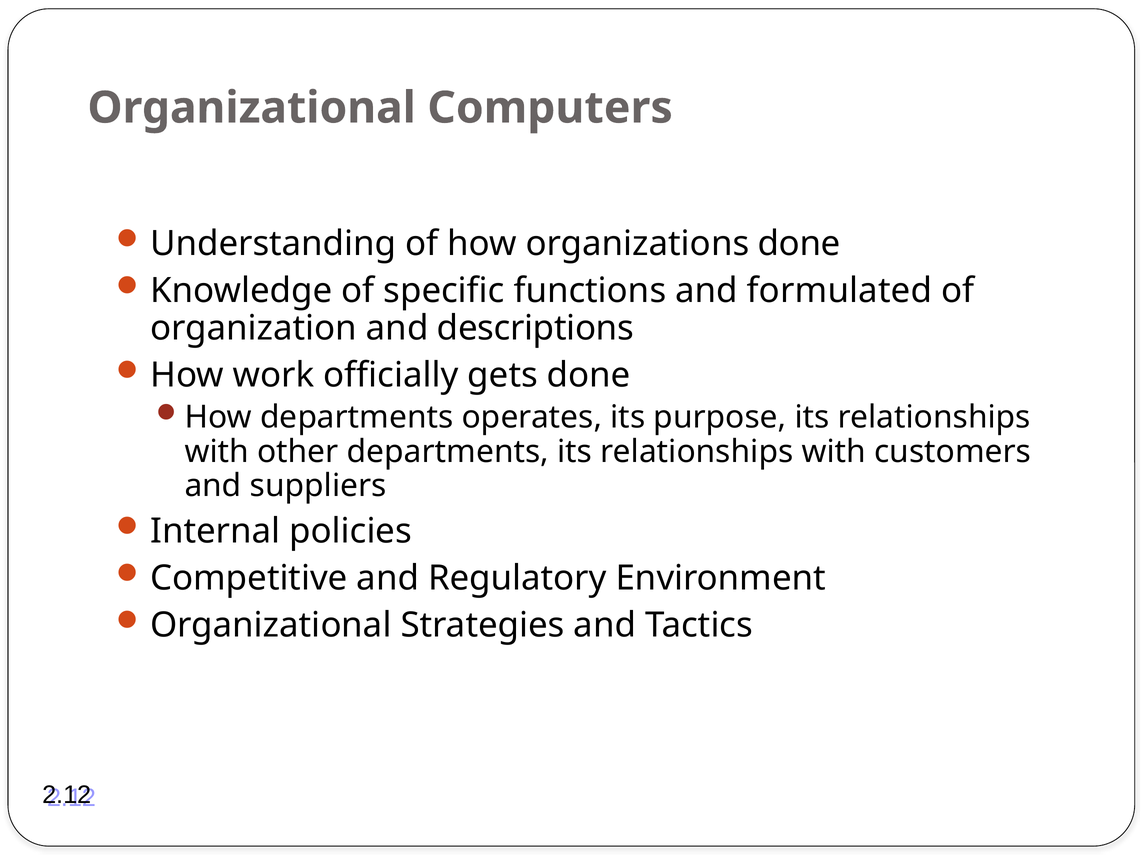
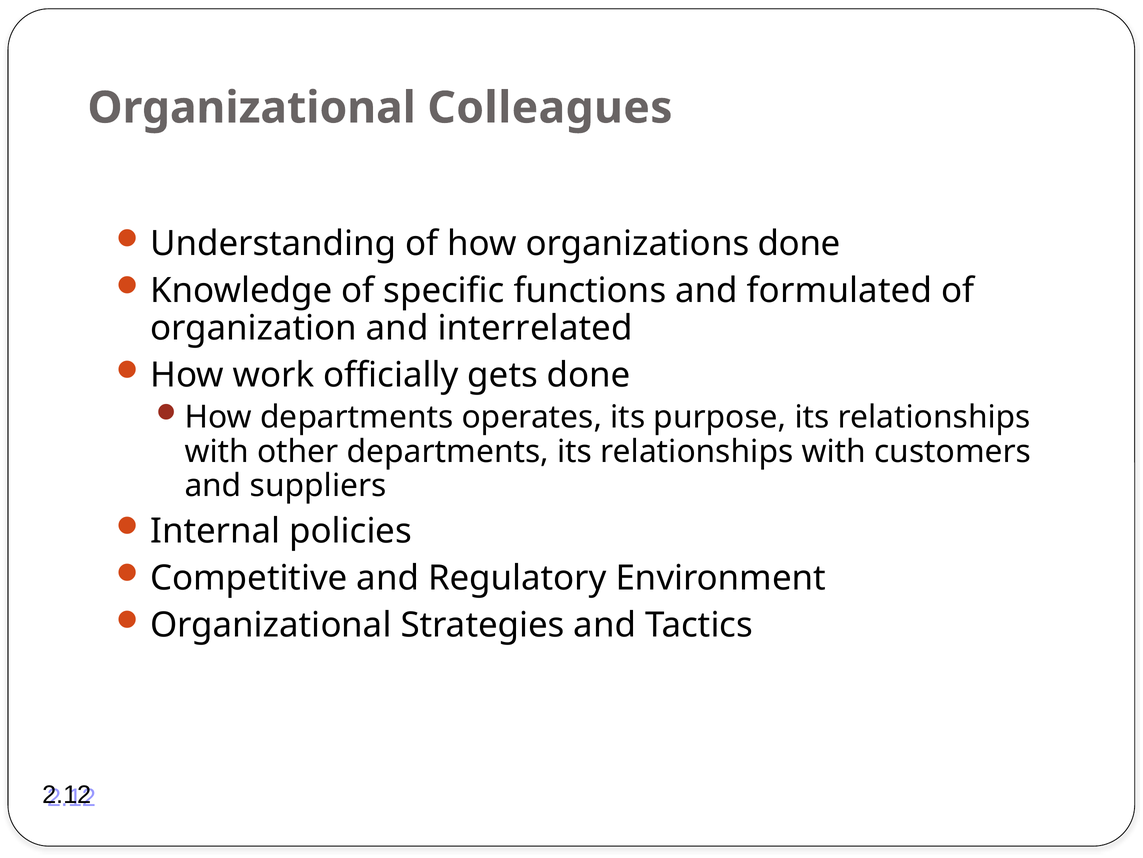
Computers: Computers -> Colleagues (550, 108)
descriptions: descriptions -> interrelated (535, 328)
